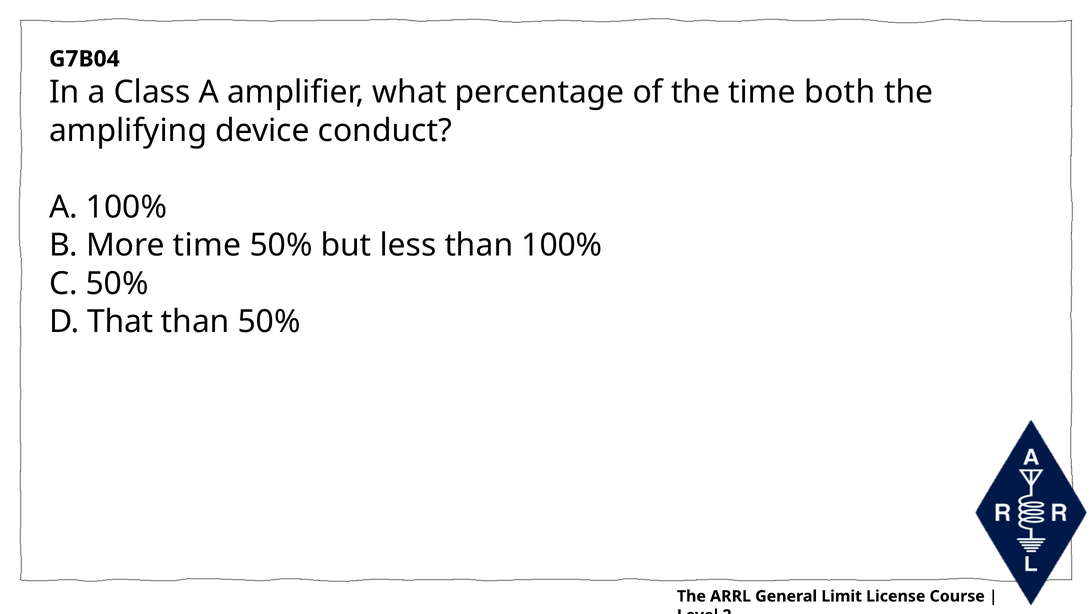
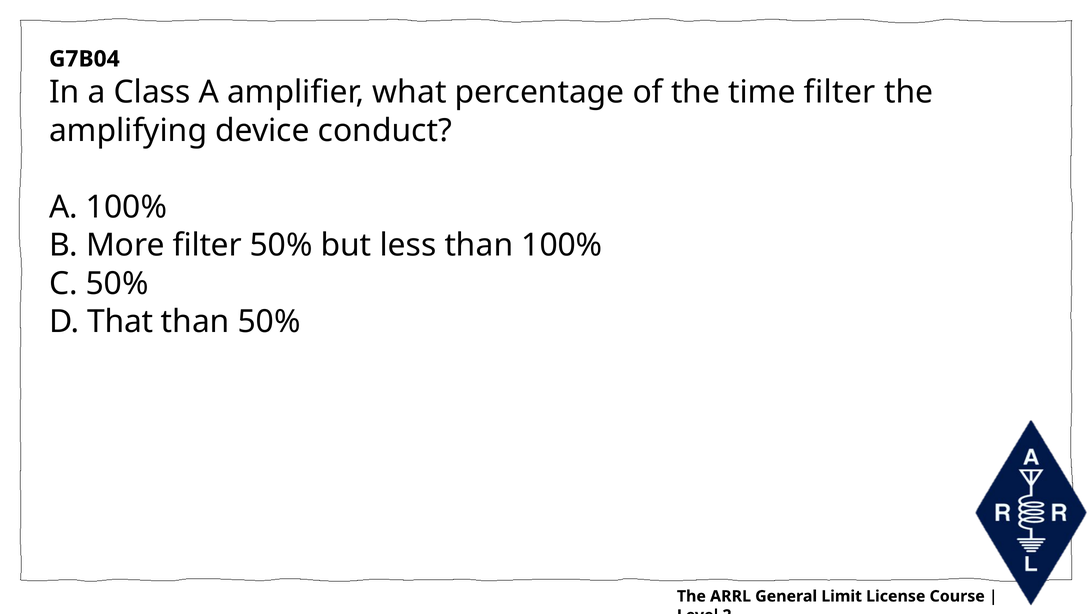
time both: both -> filter (840, 92)
More time: time -> filter (207, 245)
